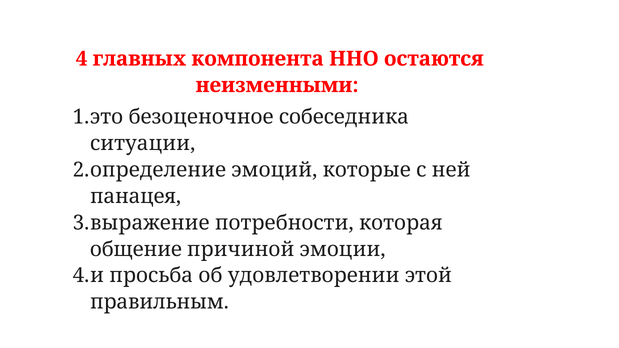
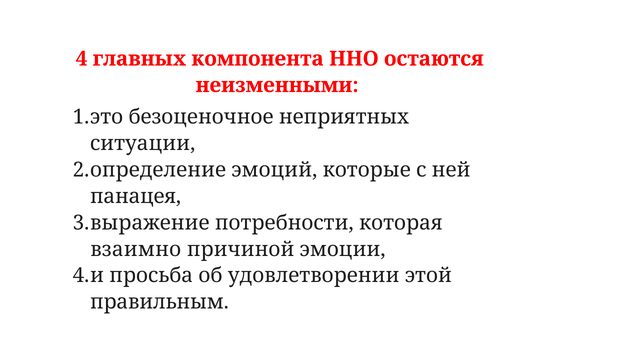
собеседника: собеседника -> неприятных (344, 117)
общение: общение -> взаимно (136, 249)
